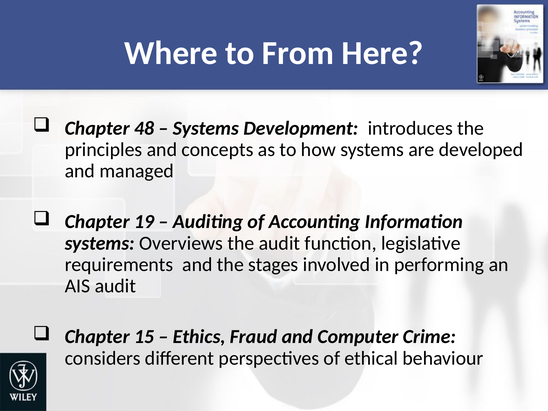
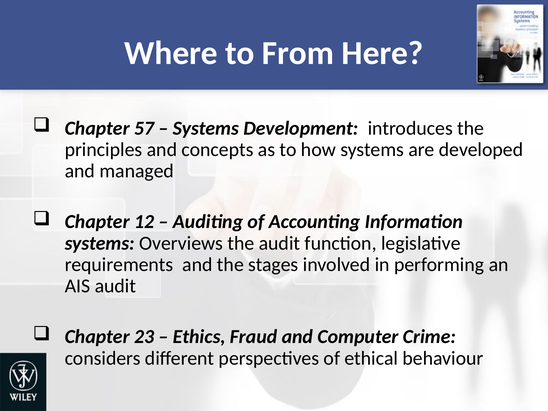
48: 48 -> 57 (144, 128)
19: 19 -> 12 (144, 222)
15: 15 -> 23 (144, 337)
